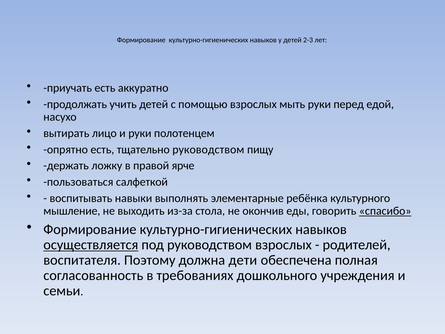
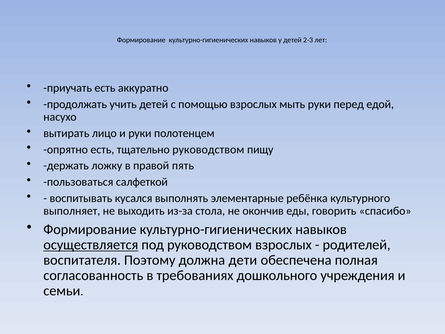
ярче: ярче -> пять (183, 166)
навыки: навыки -> кусался (134, 198)
мышление: мышление -> выполняет (72, 211)
спасибо underline: present -> none (385, 211)
